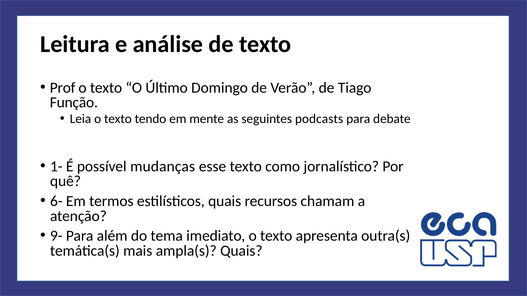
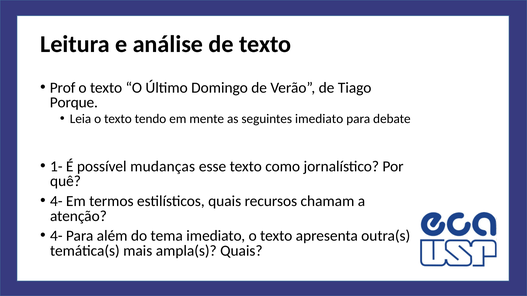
Função: Função -> Porque (74, 103)
seguintes podcasts: podcasts -> imediato (319, 119)
6-: 6- -> 4- (56, 201)
9-: 9- -> 4- (56, 236)
